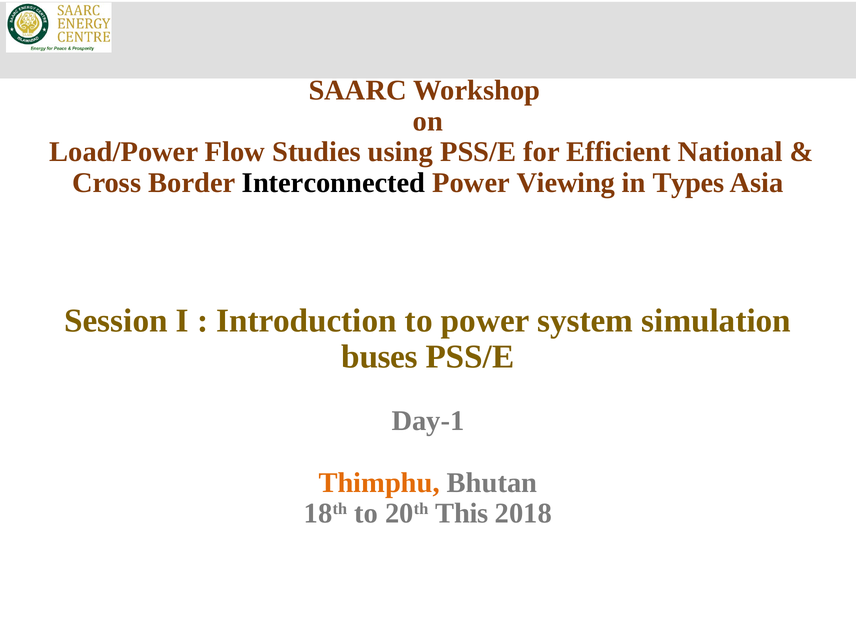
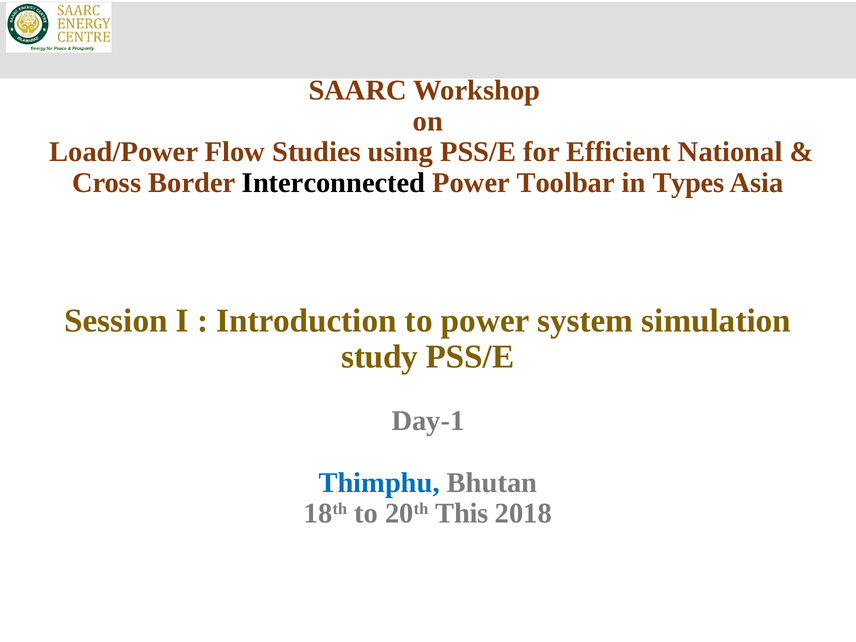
Viewing: Viewing -> Toolbar (566, 183)
buses: buses -> study (380, 357)
Thimphu colour: orange -> blue (379, 483)
